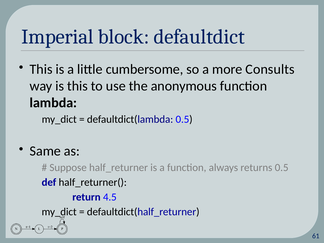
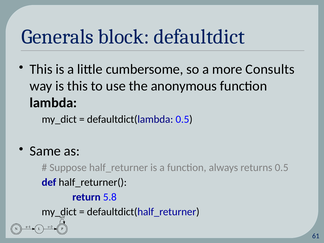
Imperial: Imperial -> Generals (57, 37)
4.5: 4.5 -> 5.8 (110, 197)
